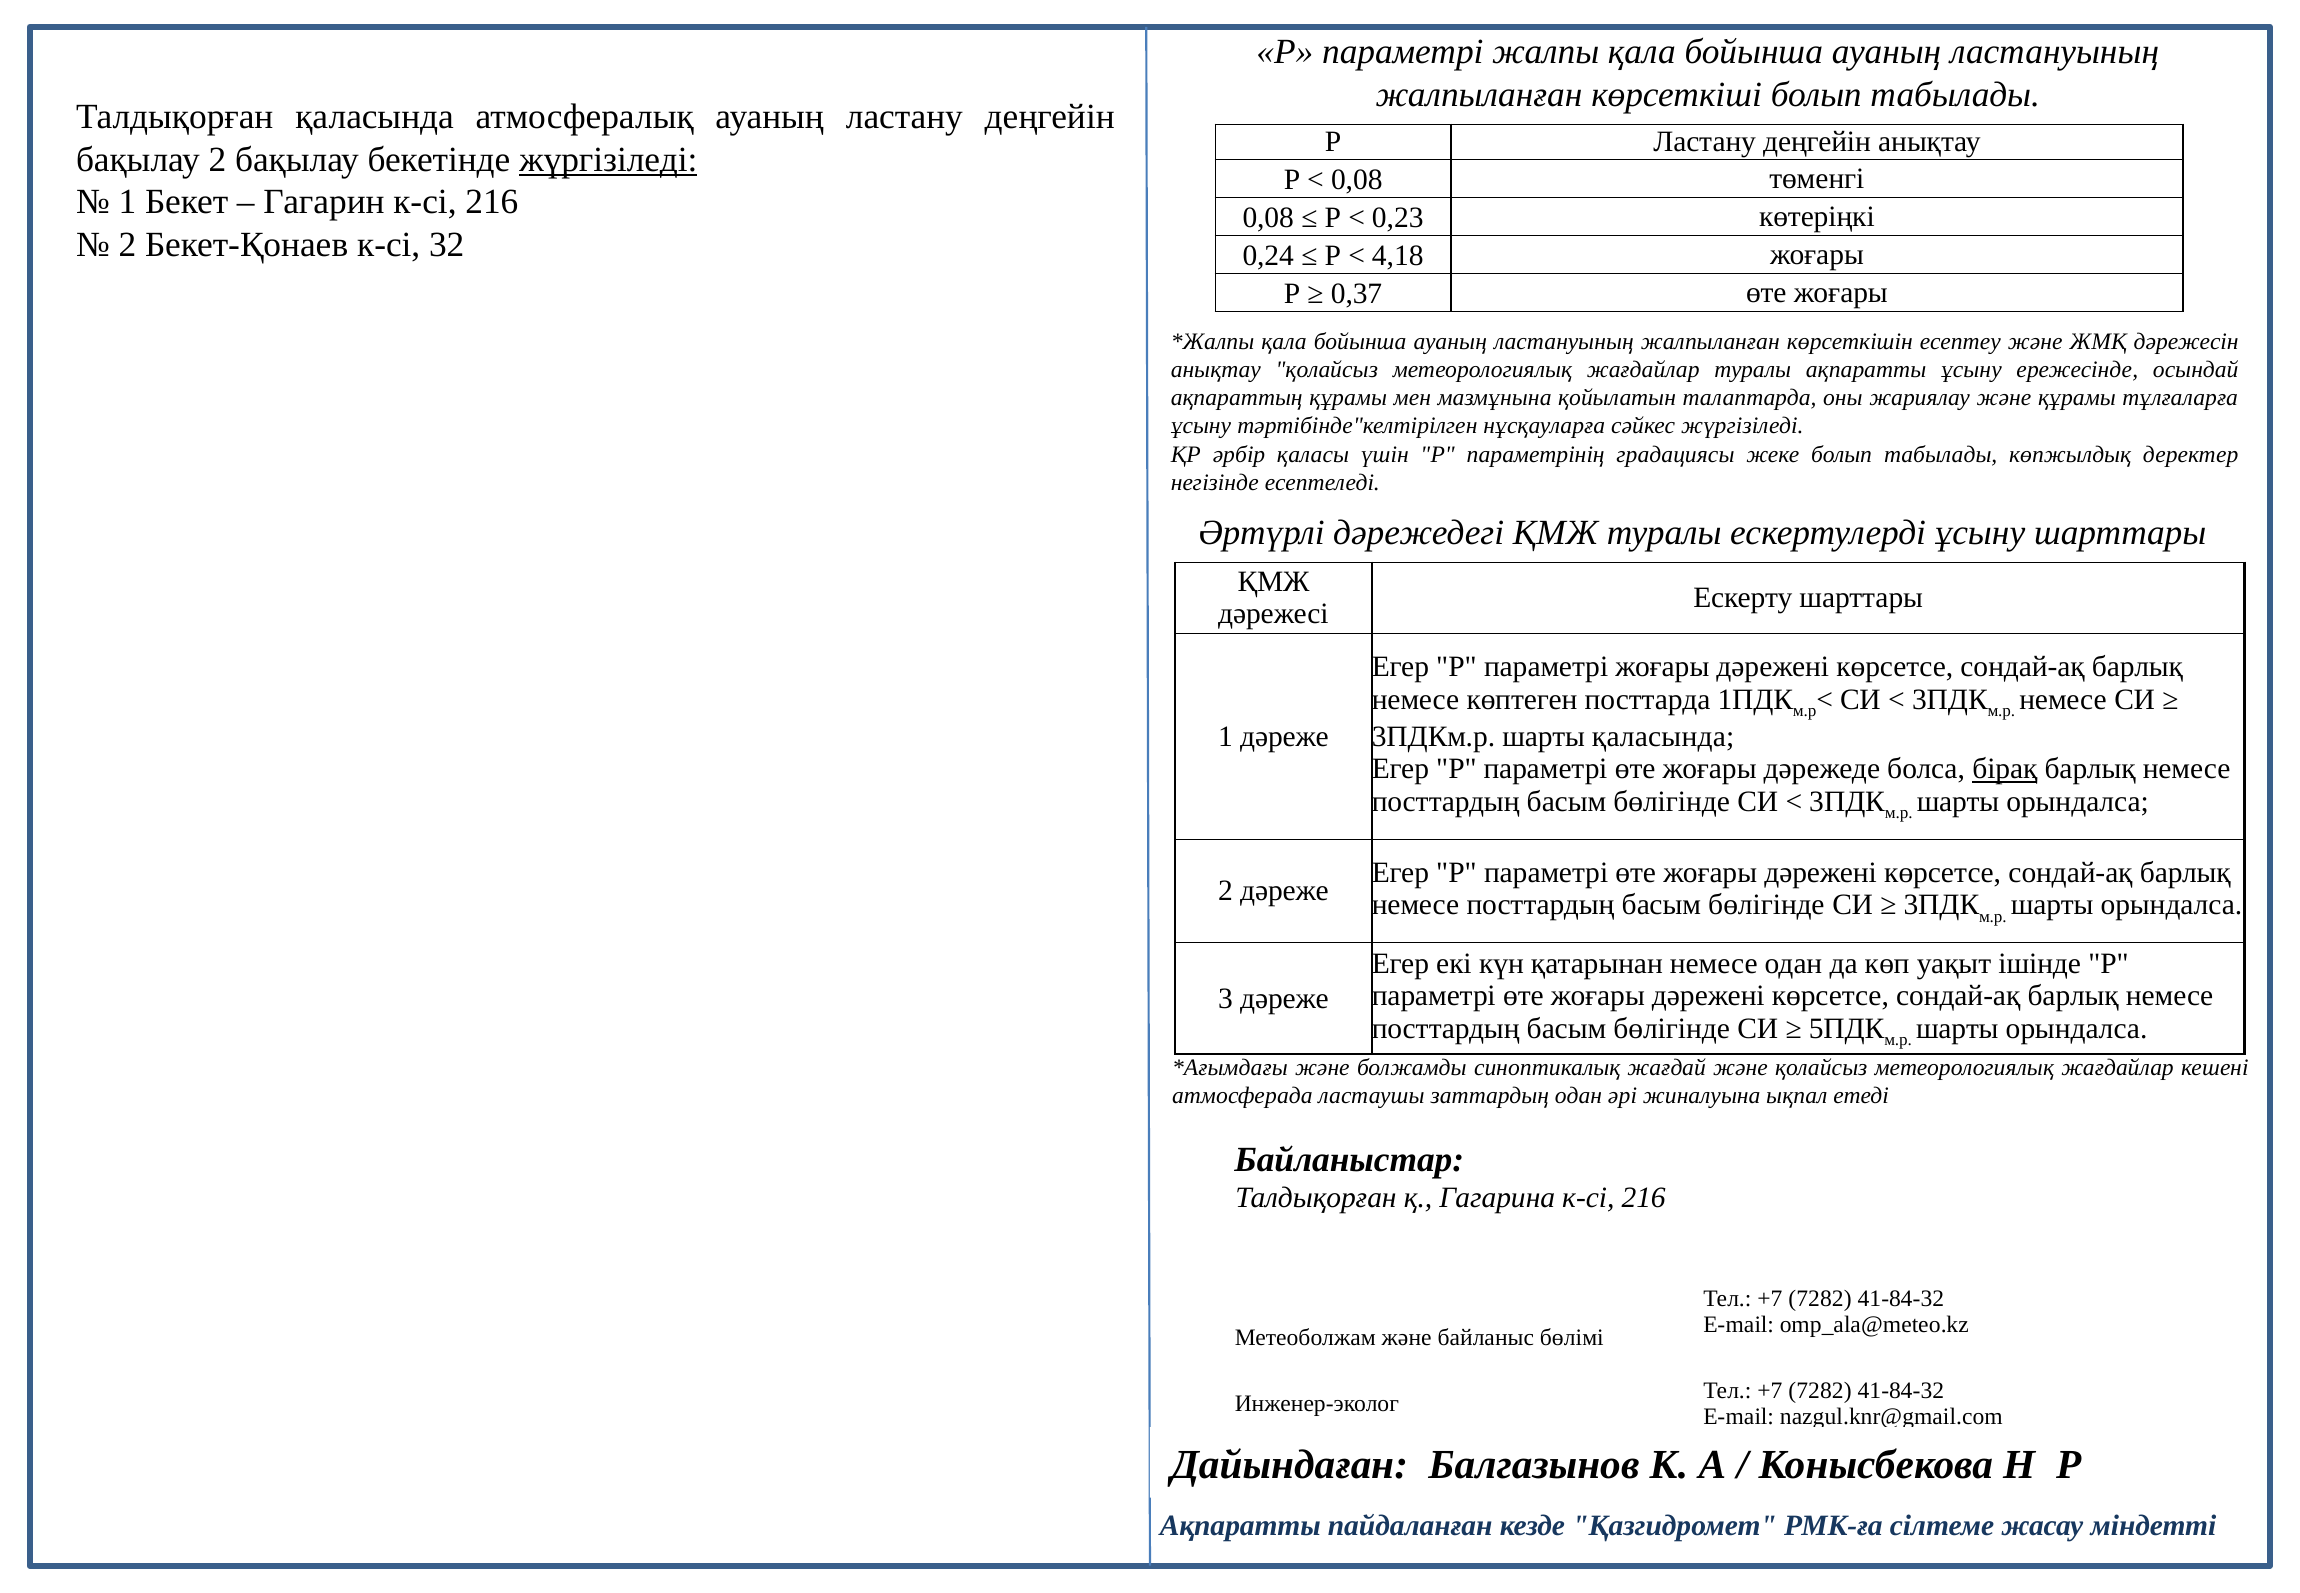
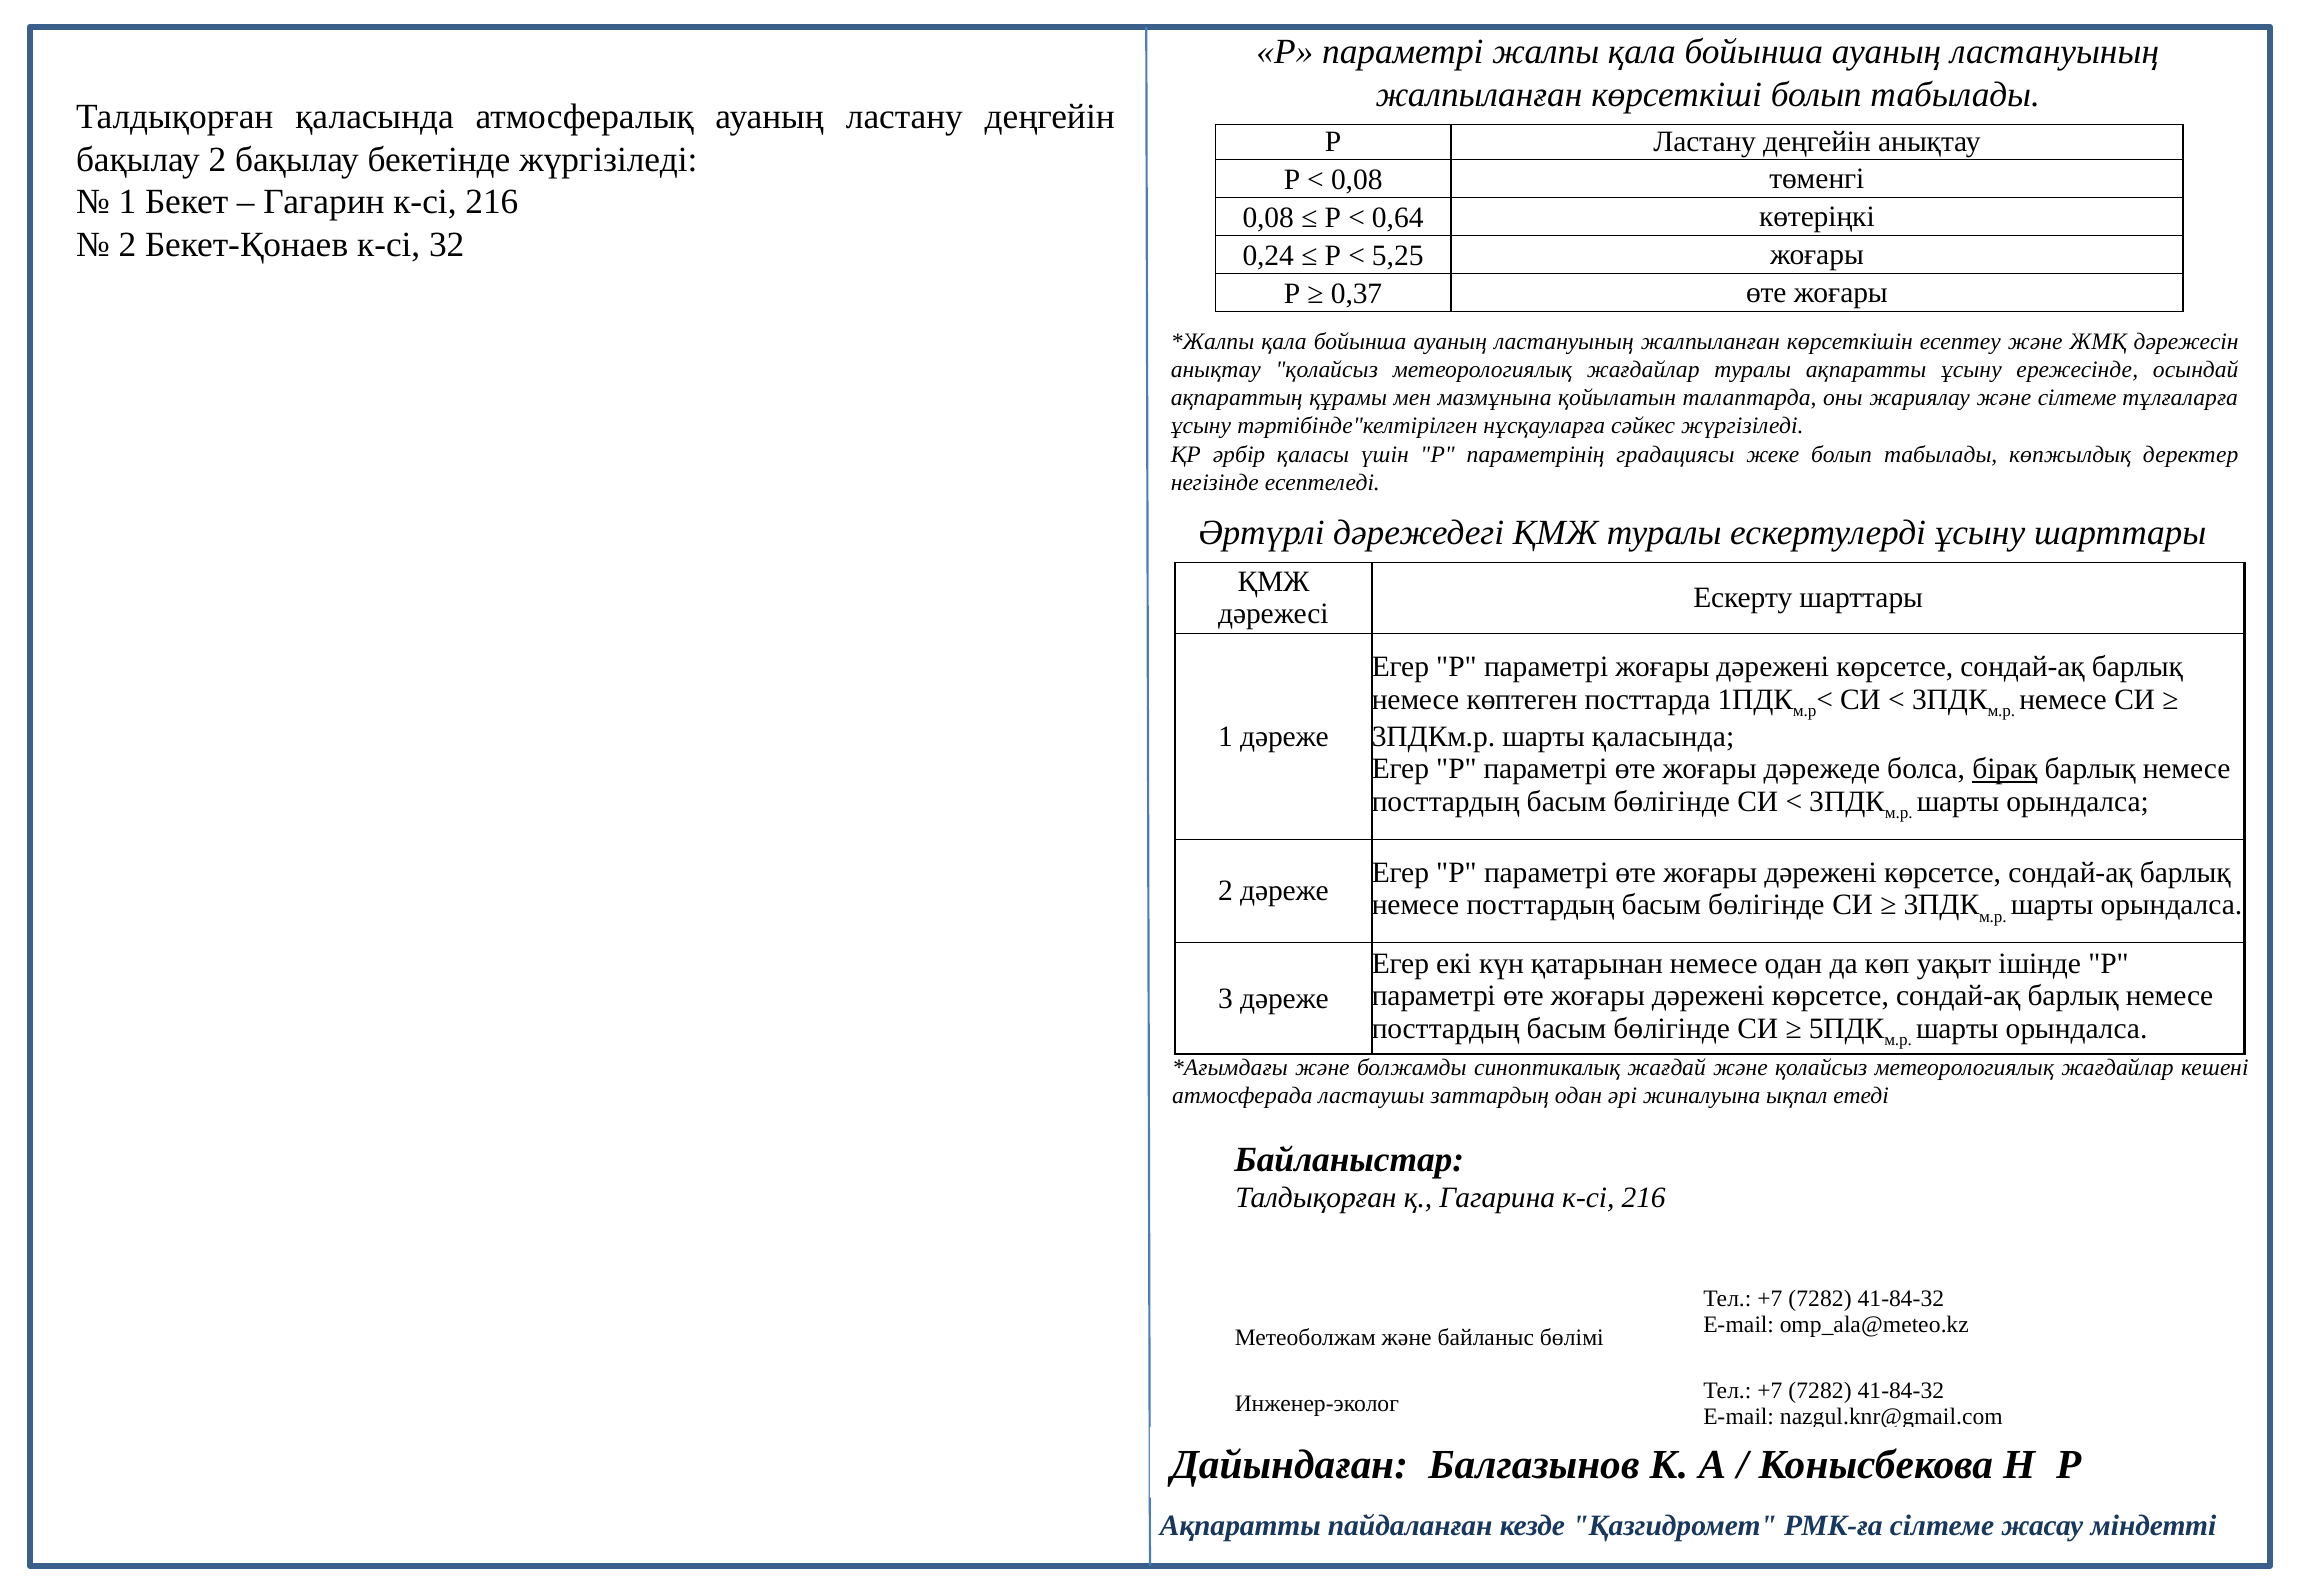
жүргізіледі underline: present -> none (608, 159)
0,23: 0,23 -> 0,64 (1398, 218)
4,18: 4,18 -> 5,25 (1398, 256)
және құрамы: құрамы -> сілтеме (2077, 398)
